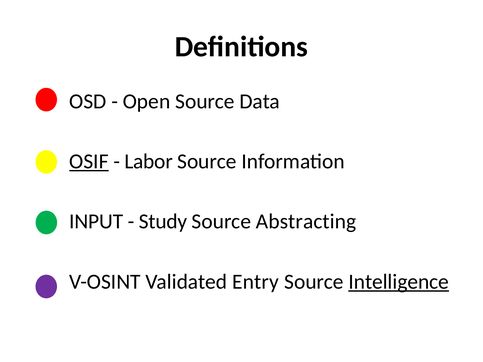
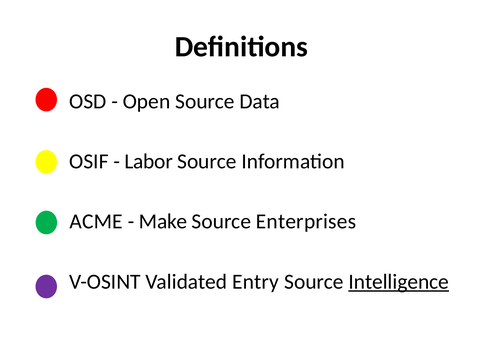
OSIF underline: present -> none (89, 162)
INPUT: INPUT -> ACME (96, 222)
Study: Study -> Make (163, 222)
Abstracting: Abstracting -> Enterprises (306, 222)
